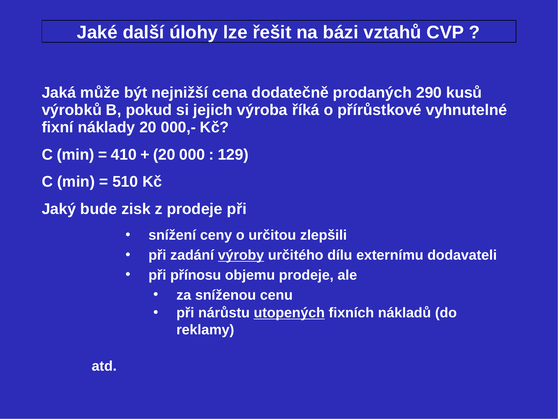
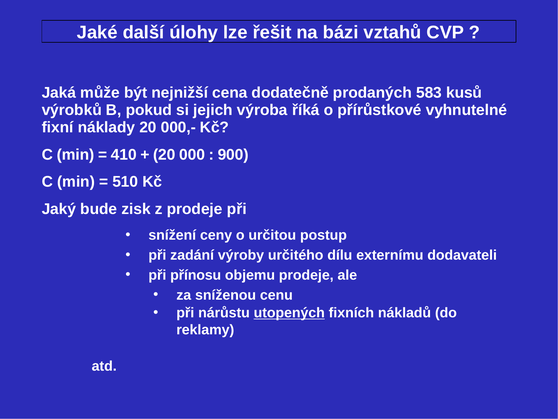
290: 290 -> 583 (429, 93)
129: 129 -> 900 (233, 155)
zlepšili: zlepšili -> postup (323, 235)
výroby underline: present -> none (241, 255)
